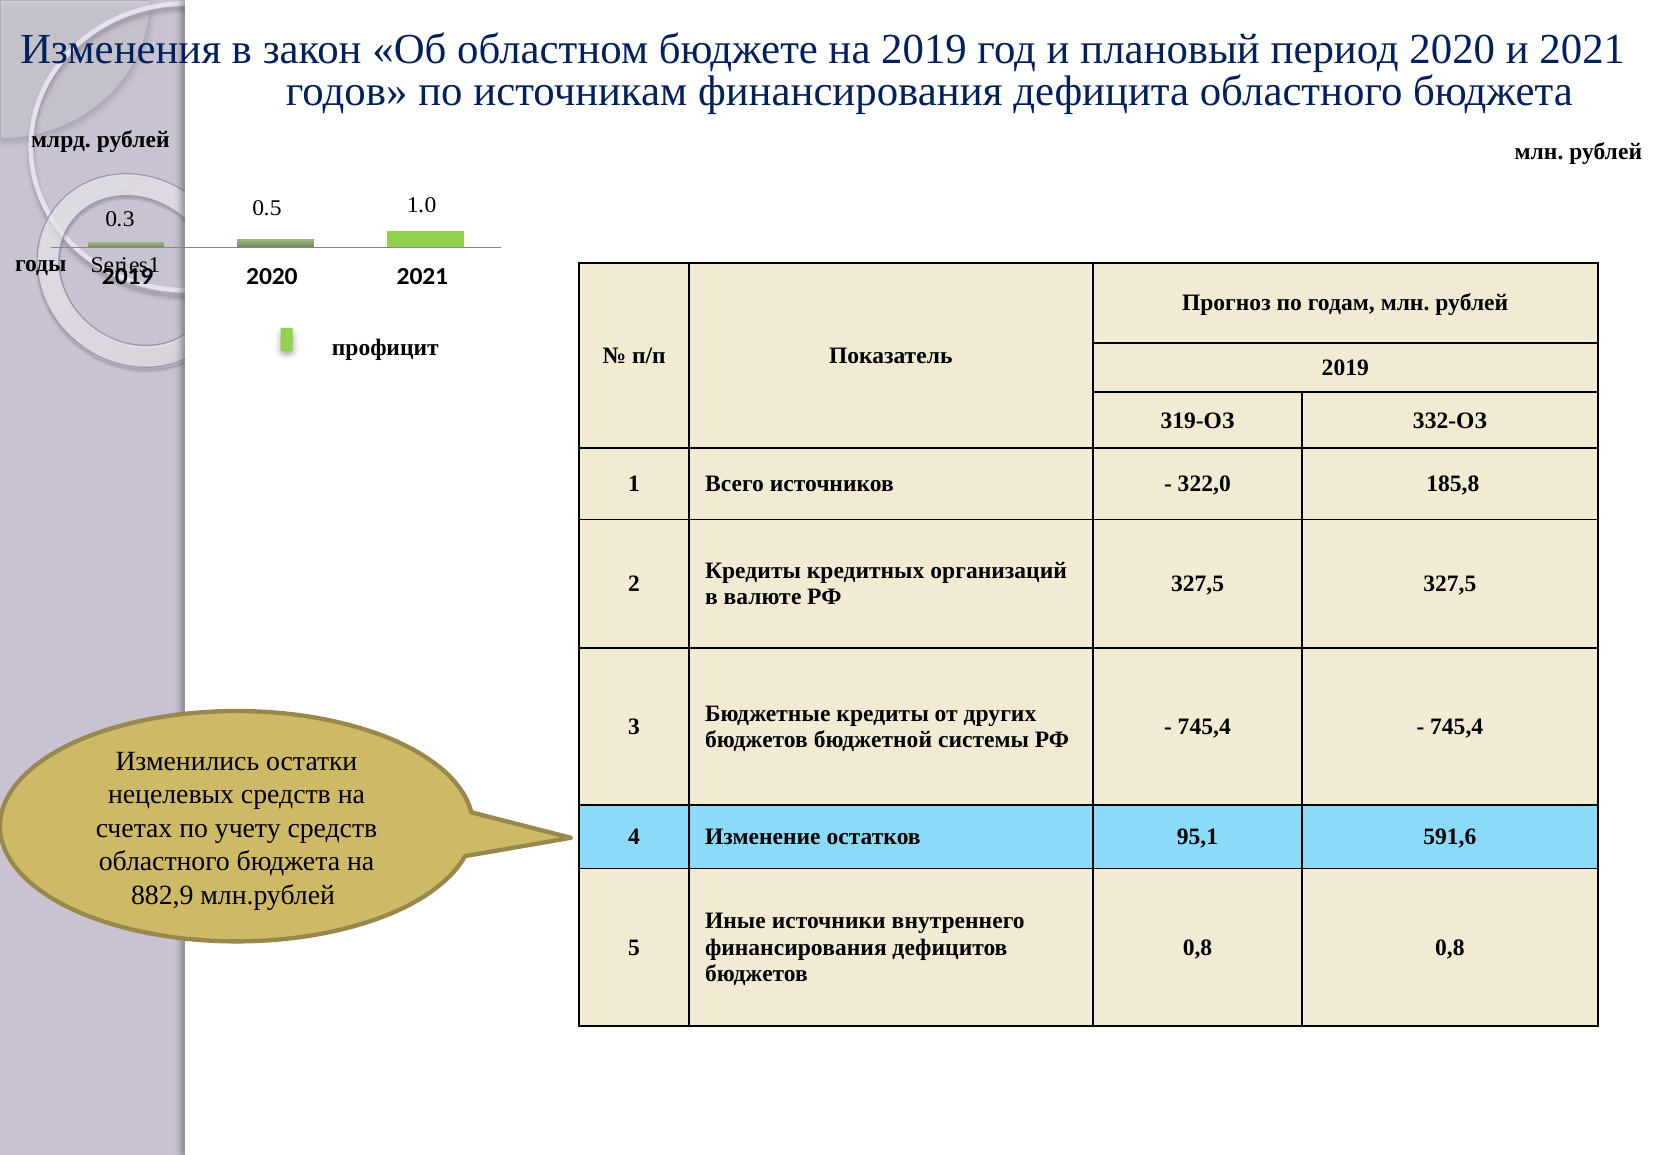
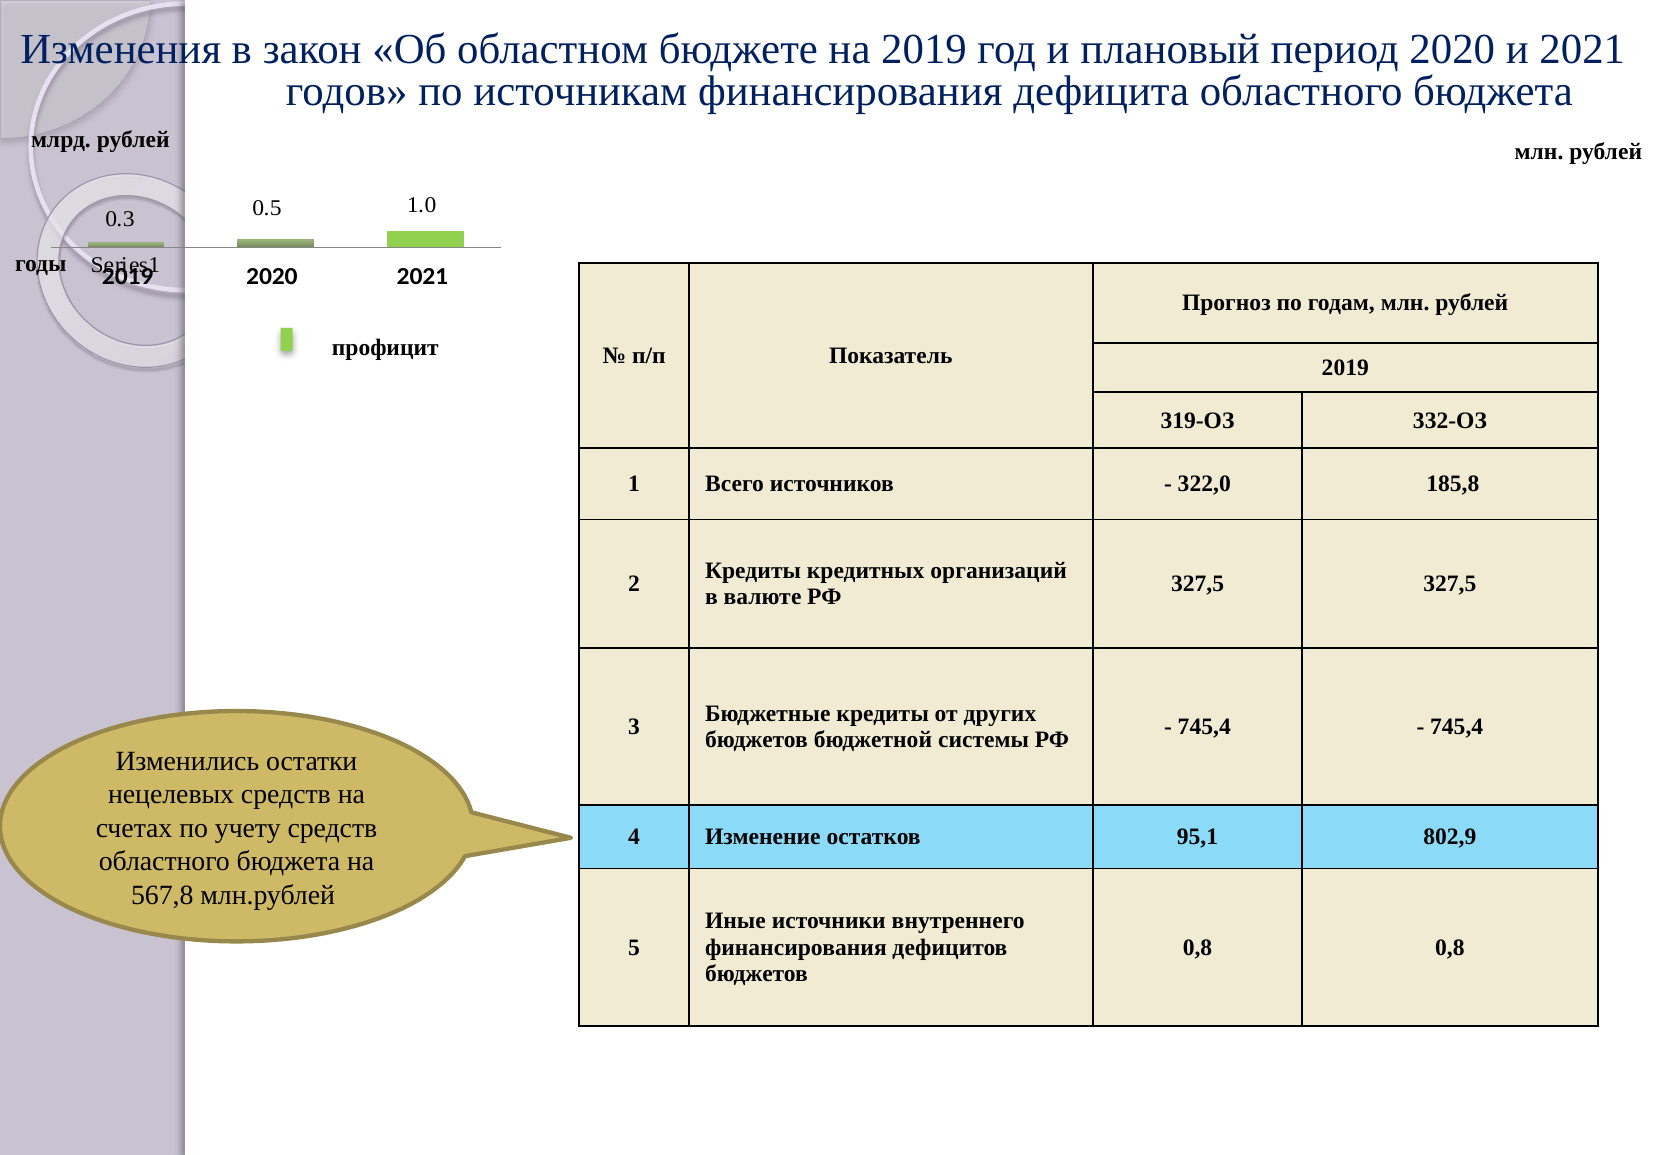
591,6: 591,6 -> 802,9 (1450, 837)
882,9: 882,9 -> 567,8 (162, 895)
